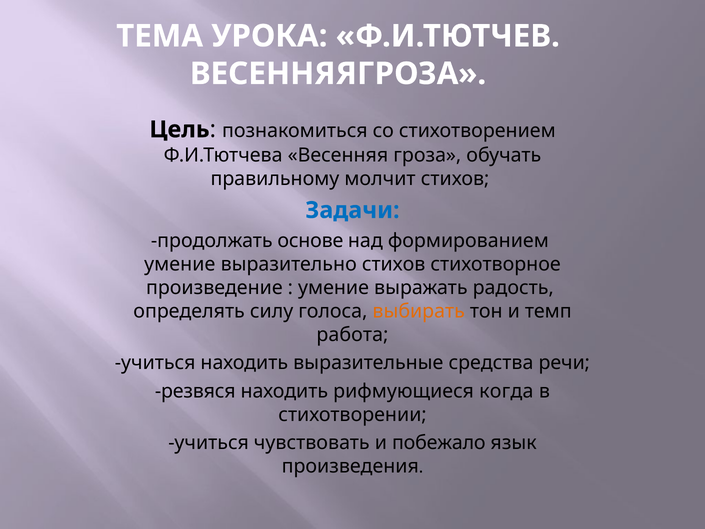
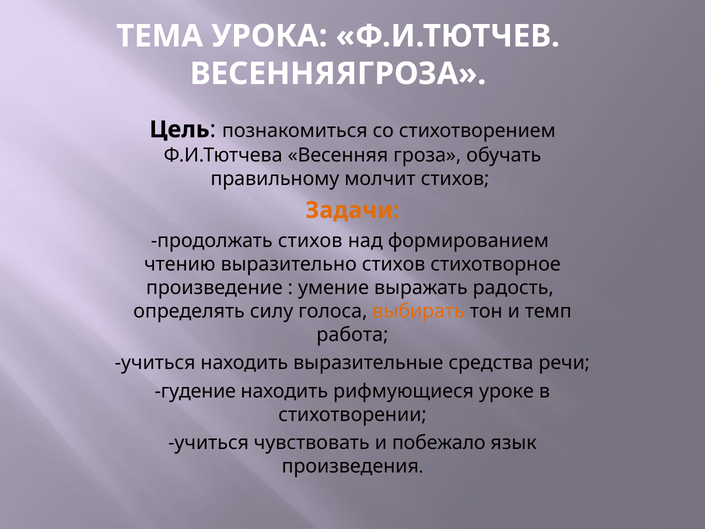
Задачи colour: blue -> orange (353, 210)
продолжать основе: основе -> стихов (310, 240)
умение: умение -> чтению (180, 264)
резвяся: резвяся -> гудение (195, 391)
когда: когда -> уроке (506, 391)
